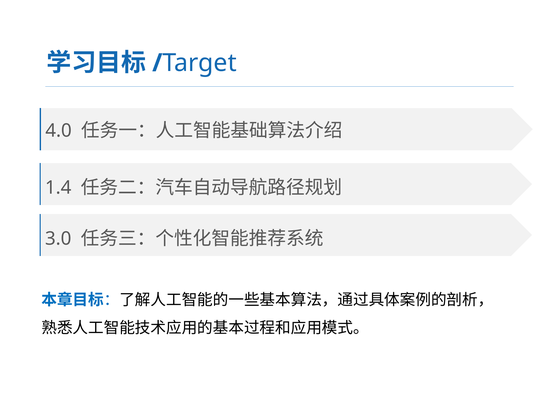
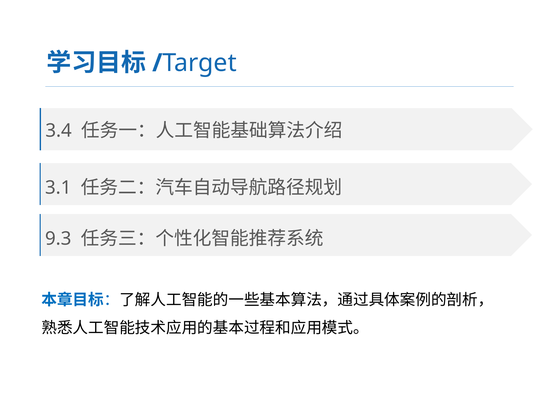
4.0: 4.0 -> 3.4 (59, 131)
1.4: 1.4 -> 3.1 (58, 188)
3.0: 3.0 -> 9.3 (58, 239)
